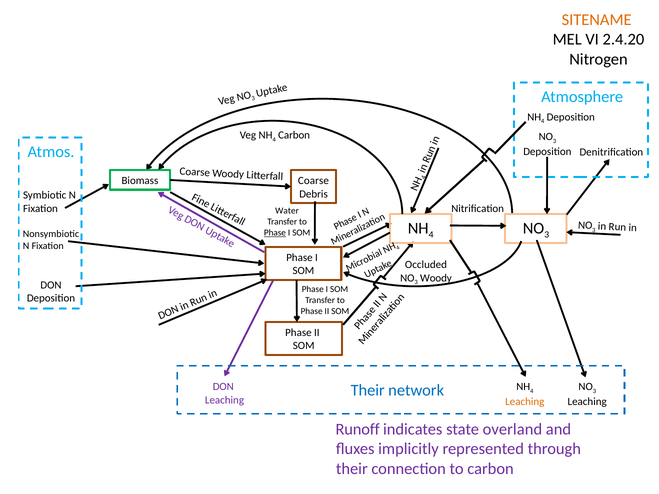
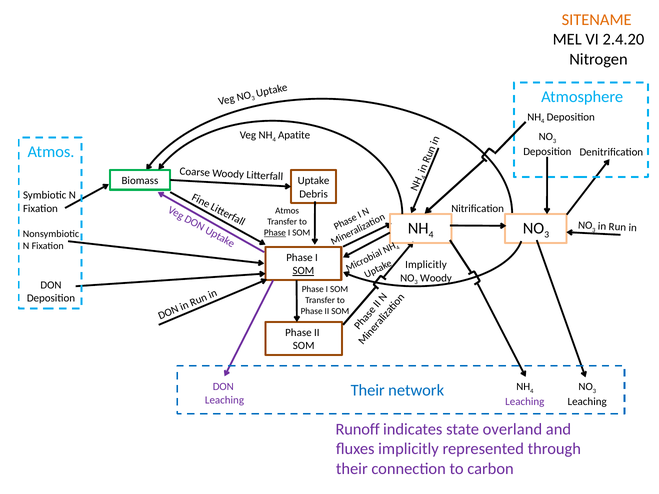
Carbon: Carbon -> Apatite (294, 135)
Biomass Coarse: Coarse -> Uptake (314, 181)
Water: Water -> Atmos (287, 211)
Occluded: Occluded -> Implicitly (426, 265)
SOM underline: none -> present (303, 271)
Leaching colour: orange -> purple (525, 402)
